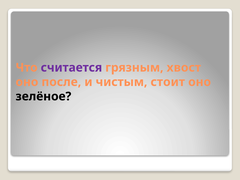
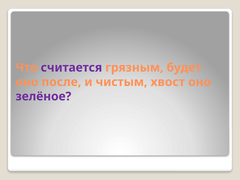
хвост: хвост -> будет (184, 68)
стоит: стоит -> хвост (168, 82)
зелёное colour: black -> purple (43, 96)
